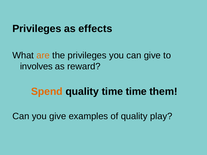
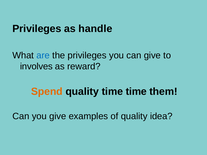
effects: effects -> handle (95, 29)
are colour: orange -> blue (43, 56)
play: play -> idea (161, 116)
